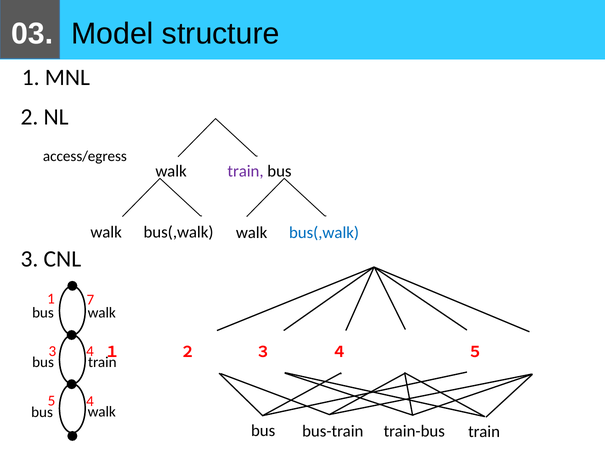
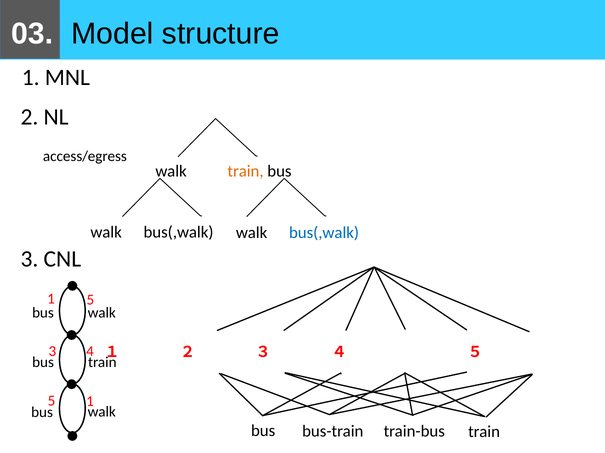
train colour: purple -> orange (246, 171)
1 7: 7 -> 5 (90, 300)
5 4: 4 -> 1 (90, 402)
